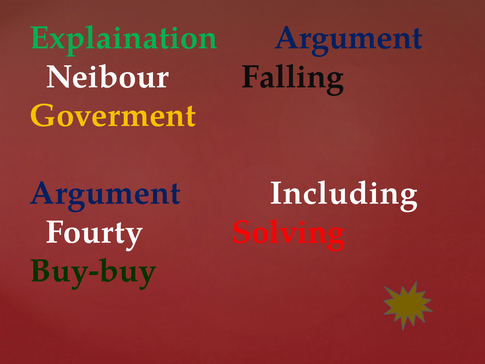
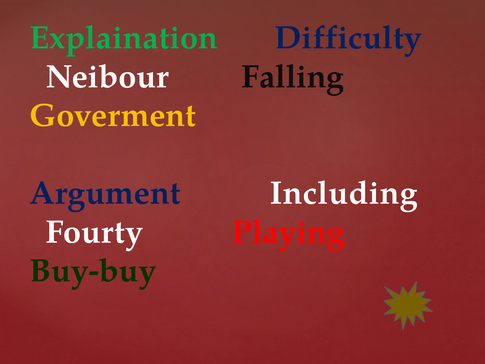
Explaination Argument: Argument -> Difficulty (348, 38)
Solving: Solving -> Playing (288, 232)
